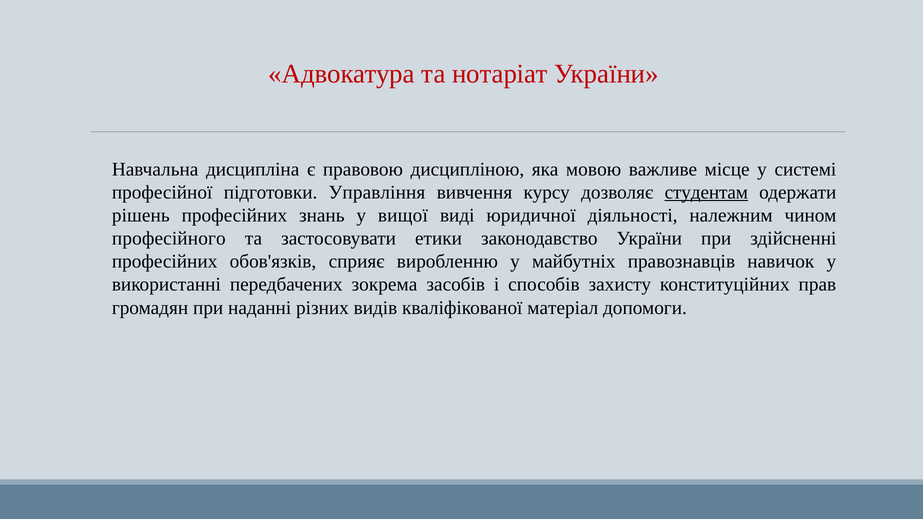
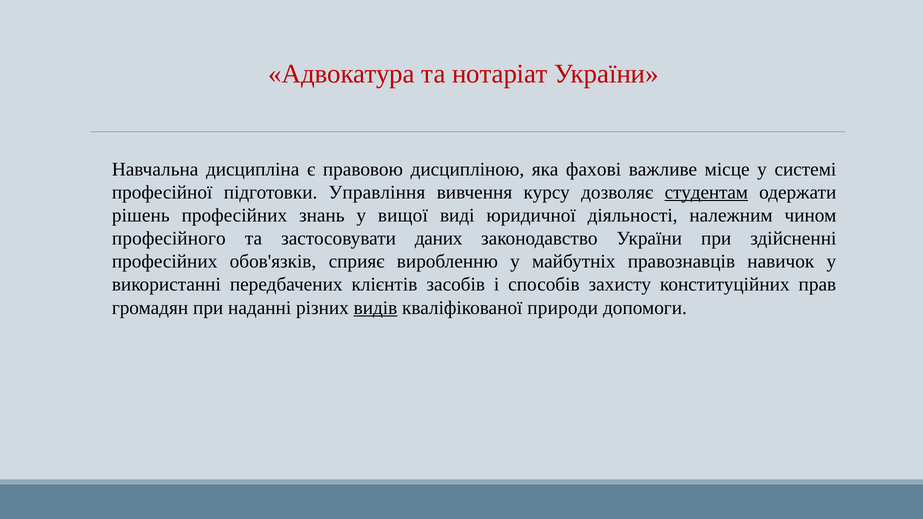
мовою: мовою -> фахові (594, 169)
етики: етики -> даних (439, 239)
зокрема: зокрема -> клієнтів (384, 285)
видів underline: none -> present (375, 308)
матеріал: матеріал -> природи (563, 308)
